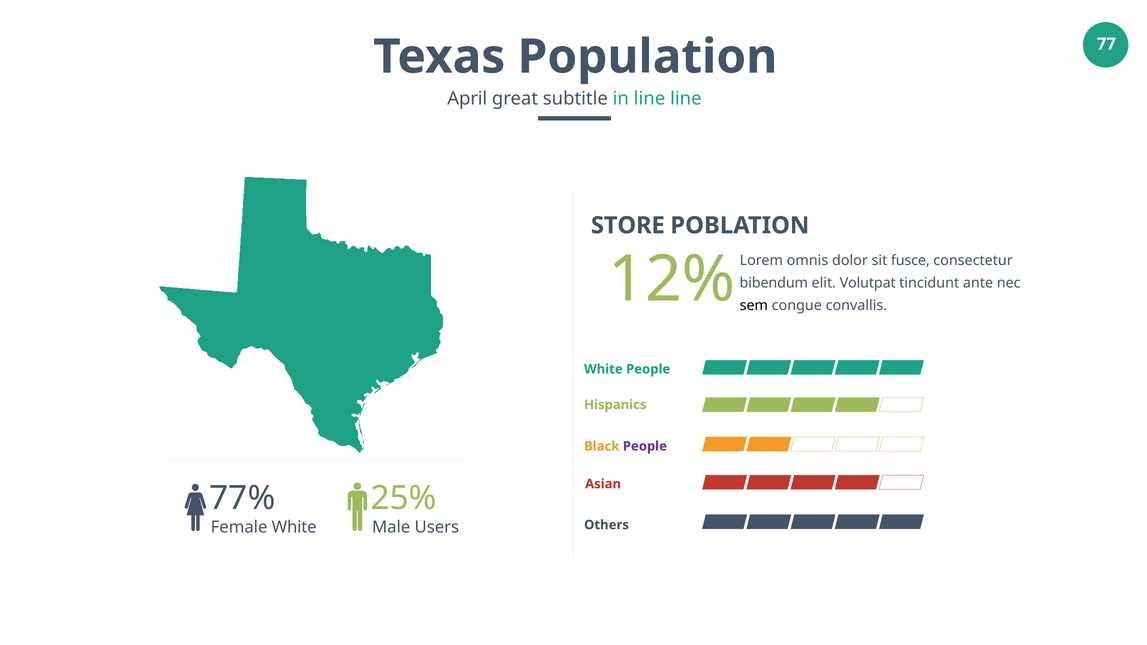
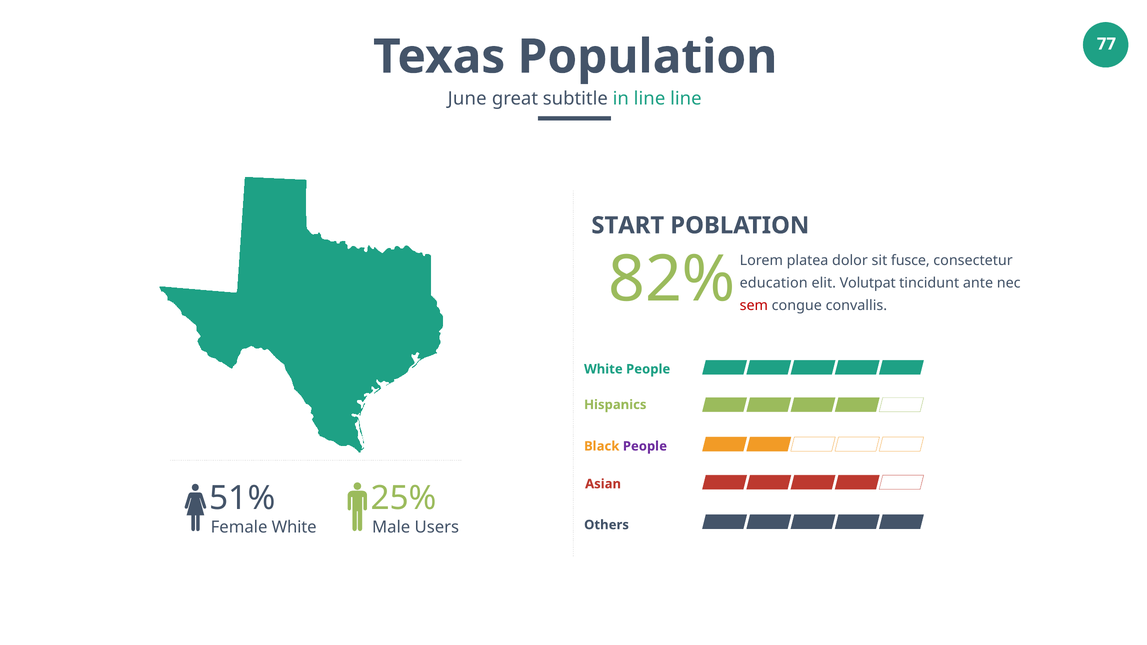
April: April -> June (467, 99)
STORE: STORE -> START (628, 226)
omnis: omnis -> platea (808, 261)
12%: 12% -> 82% (672, 280)
bibendum: bibendum -> education (774, 283)
sem colour: black -> red (754, 305)
77%: 77% -> 51% (242, 499)
